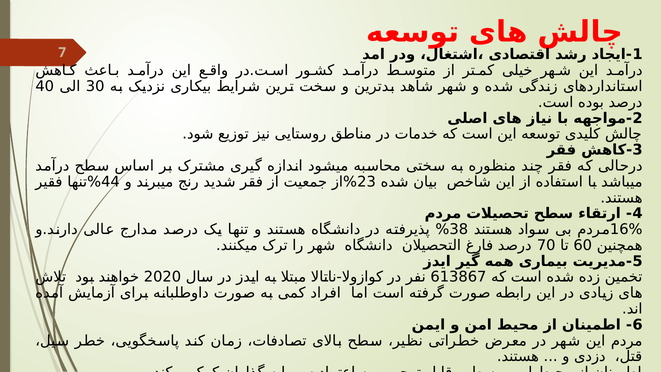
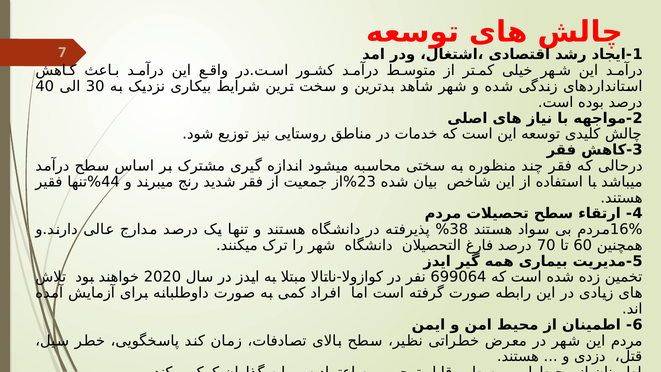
613867: 613867 -> 699064 (458, 277)
